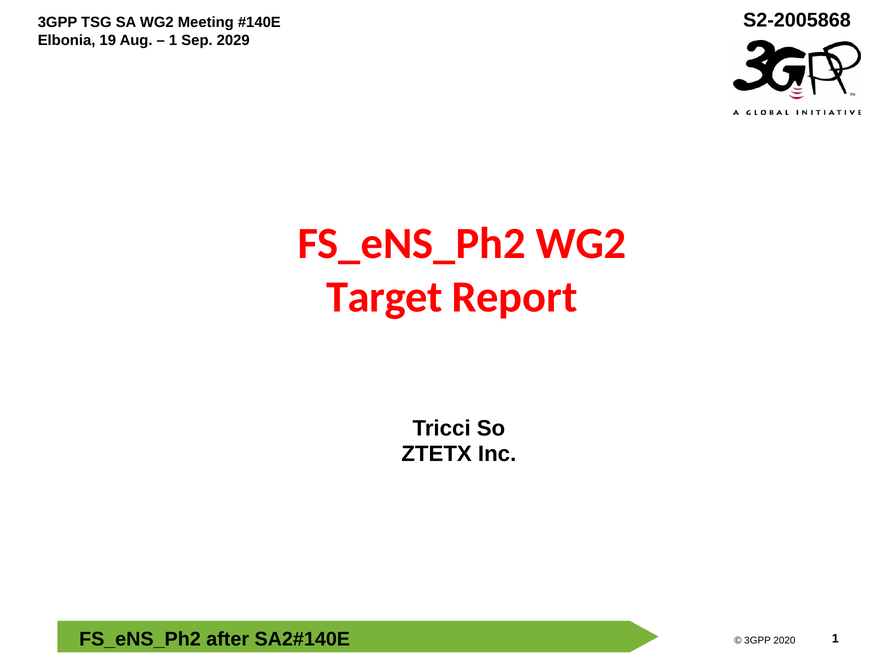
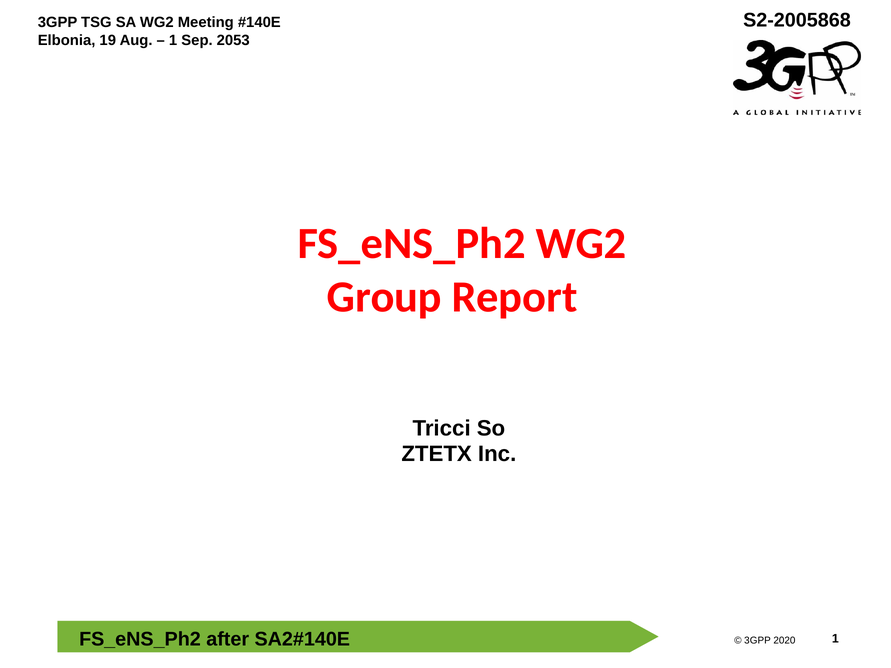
2029: 2029 -> 2053 (233, 40)
Target: Target -> Group (384, 297)
